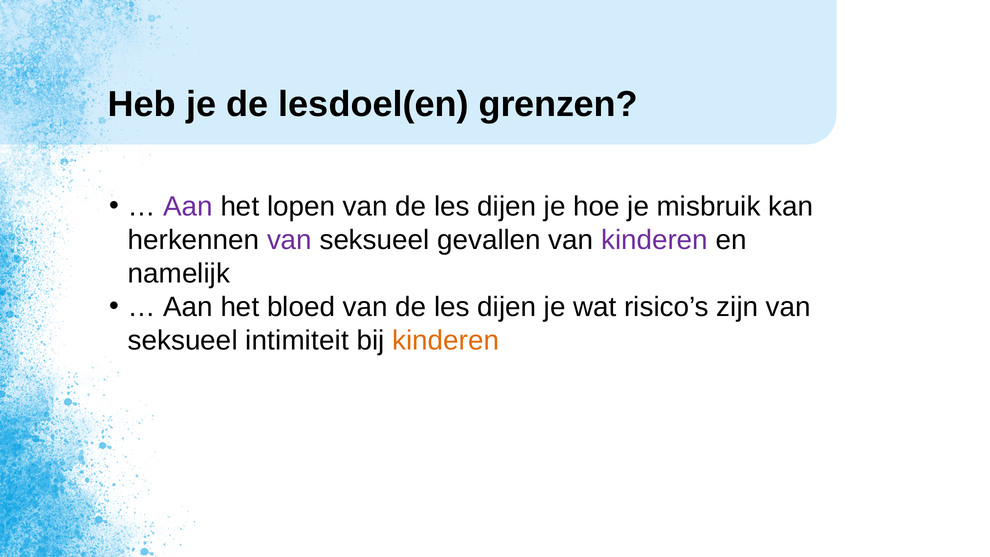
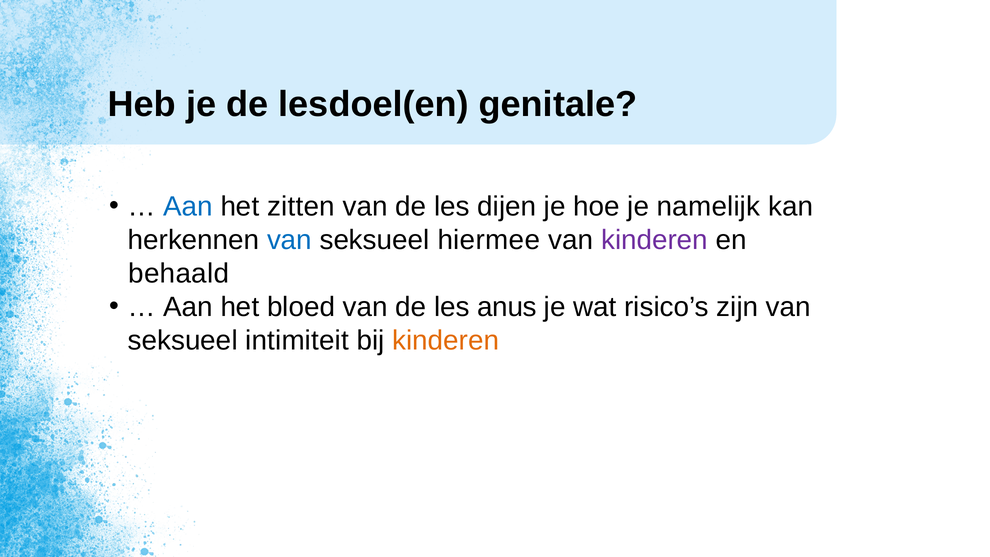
grenzen: grenzen -> genitale (558, 104)
Aan colour: purple -> blue (188, 206)
lopen: lopen -> zitten (301, 206)
misbruik: misbruik -> namelijk (709, 206)
van colour: purple -> blue (289, 240)
gevallen: gevallen -> hiermee (489, 240)
namelijk: namelijk -> behaald (179, 273)
dijen: dijen -> anus (507, 307)
